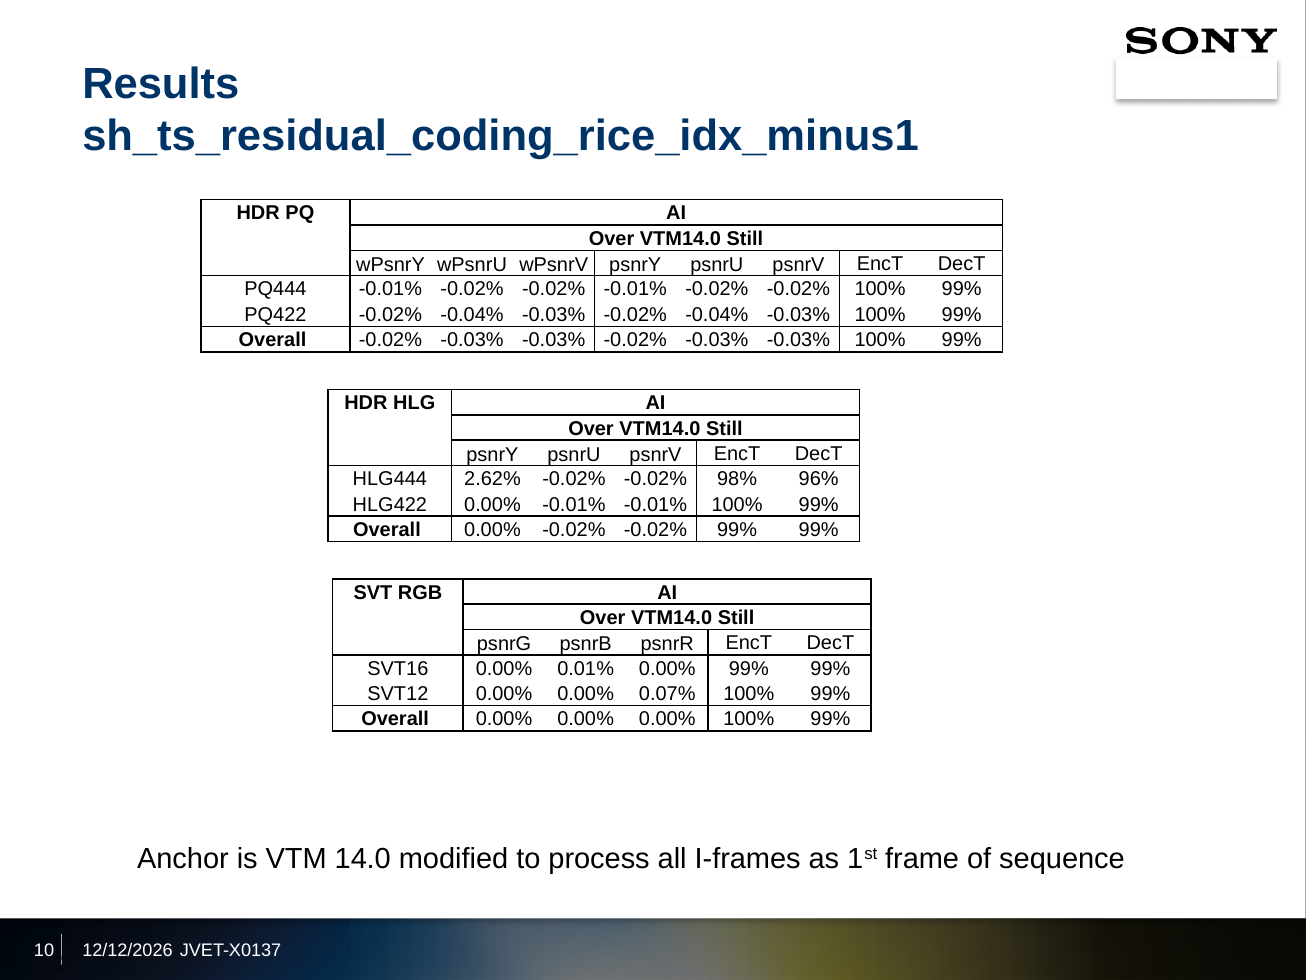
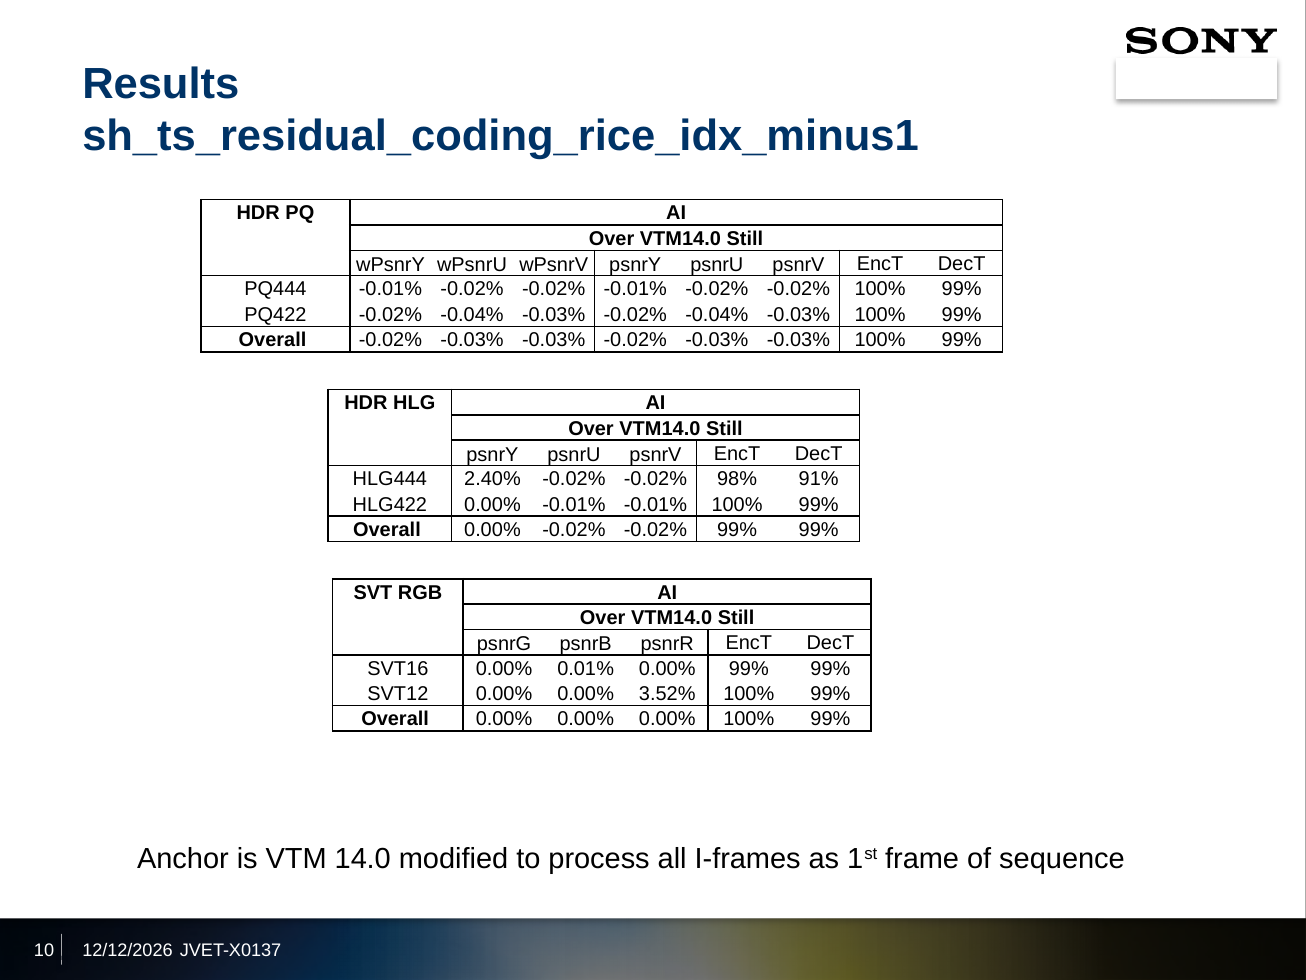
2.62%: 2.62% -> 2.40% (493, 479)
96%: 96% -> 91% (819, 479)
0.07%: 0.07% -> 3.52% (667, 694)
